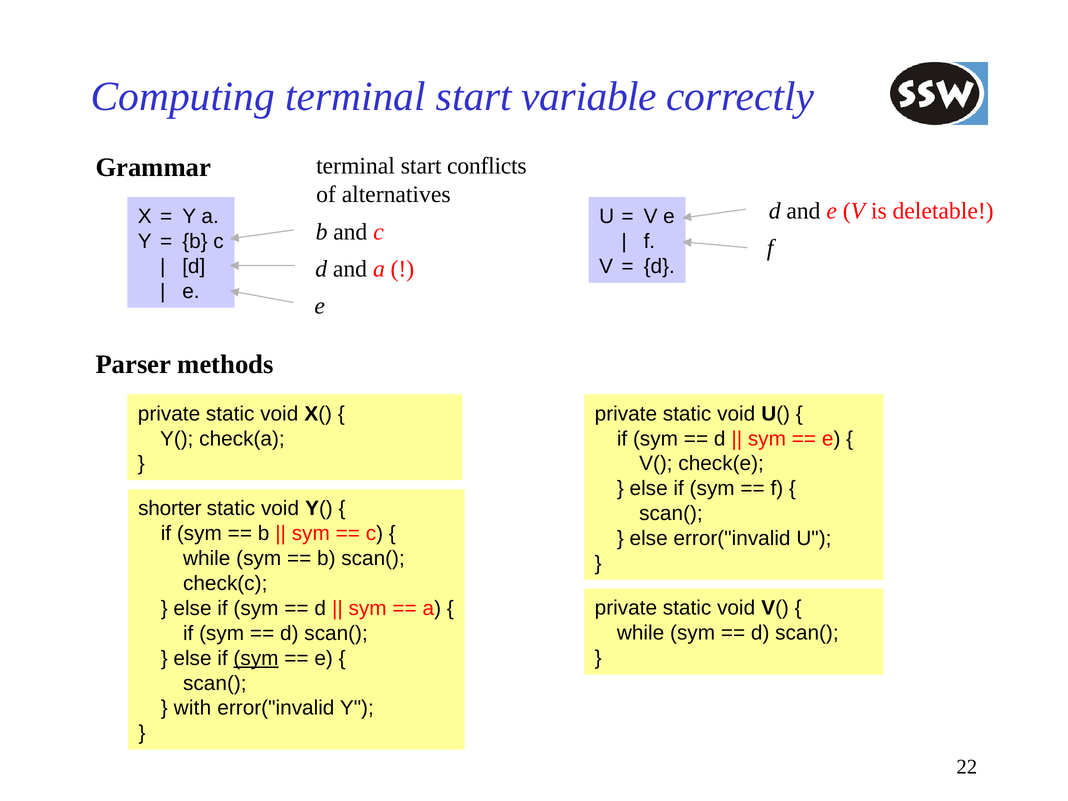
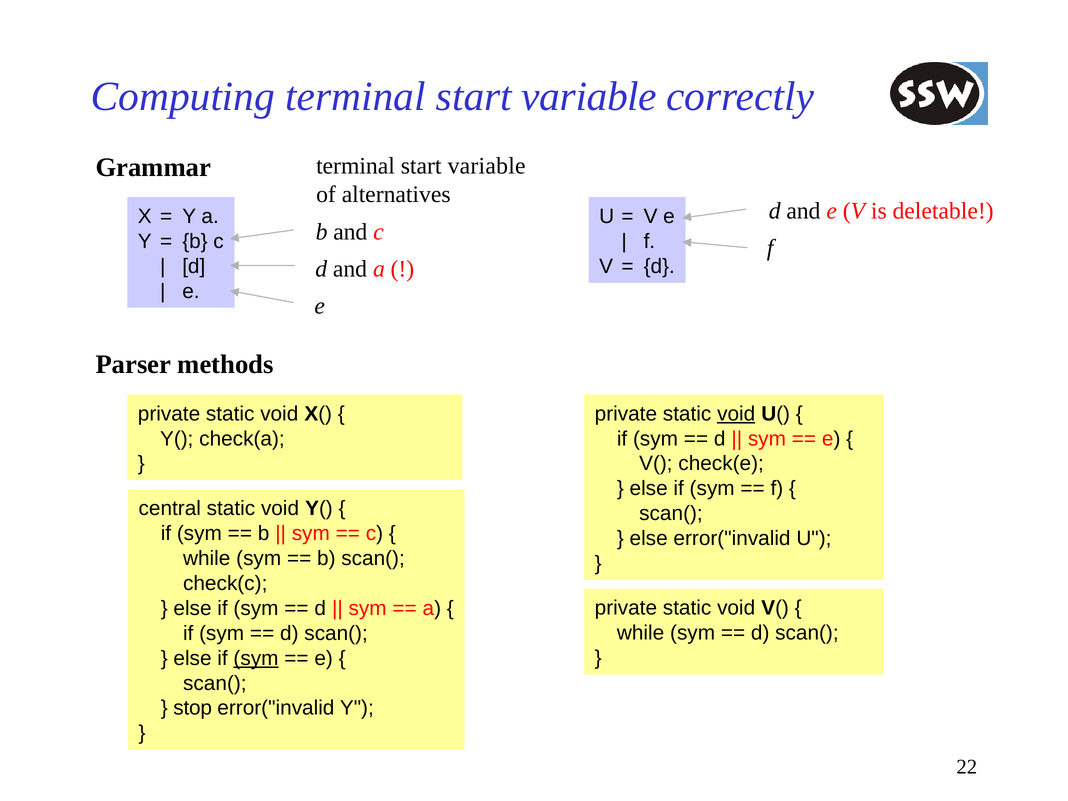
conflicts: conflicts -> variable (487, 166)
void underline: none -> present (736, 414)
shorter: shorter -> central (170, 509)
with: with -> stop (193, 708)
